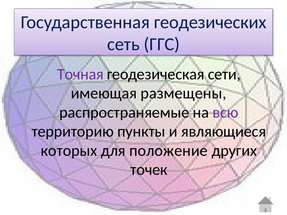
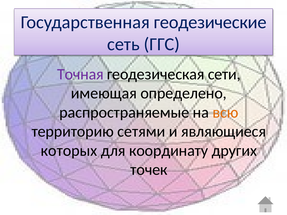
геодезических: геодезических -> геодезические (210, 22)
размещены: размещены -> определено (184, 93)
всю colour: purple -> orange (225, 113)
пункты: пункты -> сетями (141, 132)
положение: положение -> координату (169, 151)
